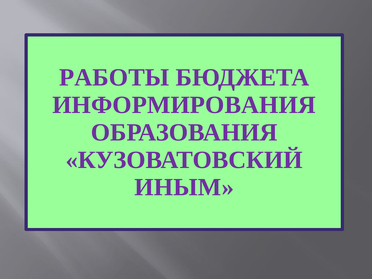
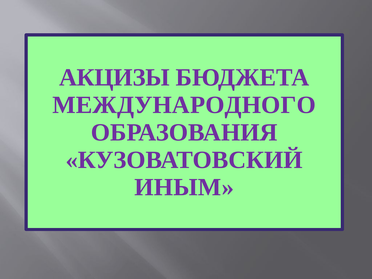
РАБОТЫ: РАБОТЫ -> АКЦИЗЫ (114, 77)
ИНФОРМИРОВАНИЯ: ИНФОРМИРОВАНИЯ -> МЕЖДУНАРОДНОГО (184, 105)
